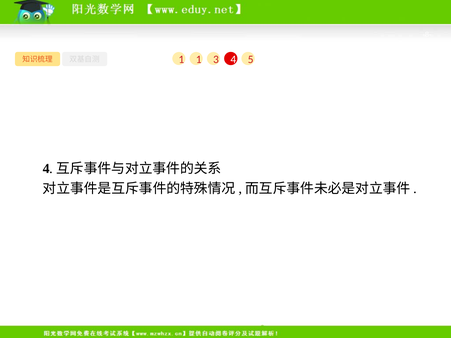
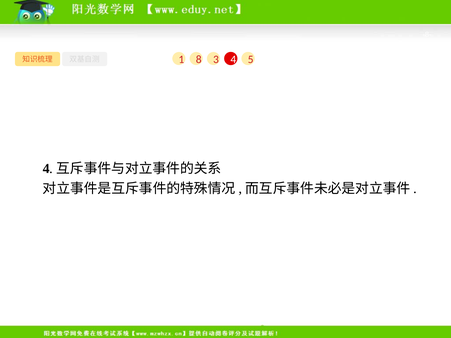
1: 1 -> 8 (199, 59)
